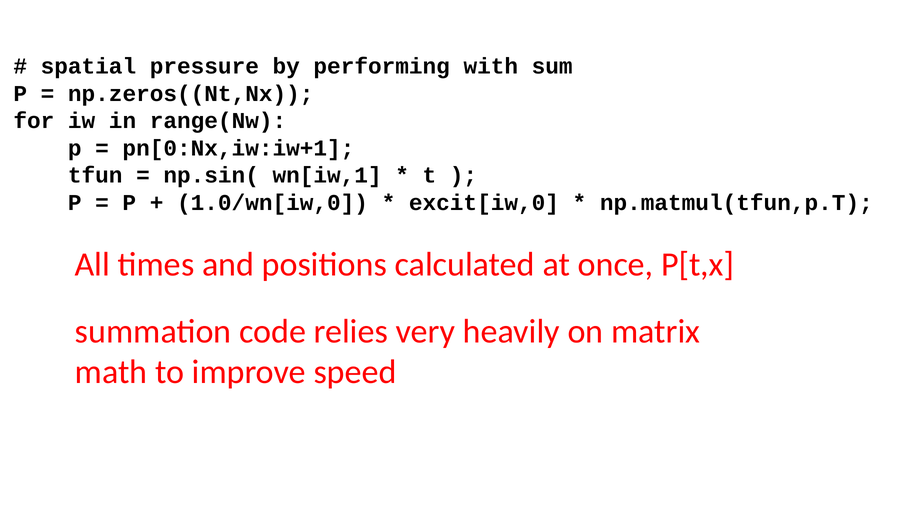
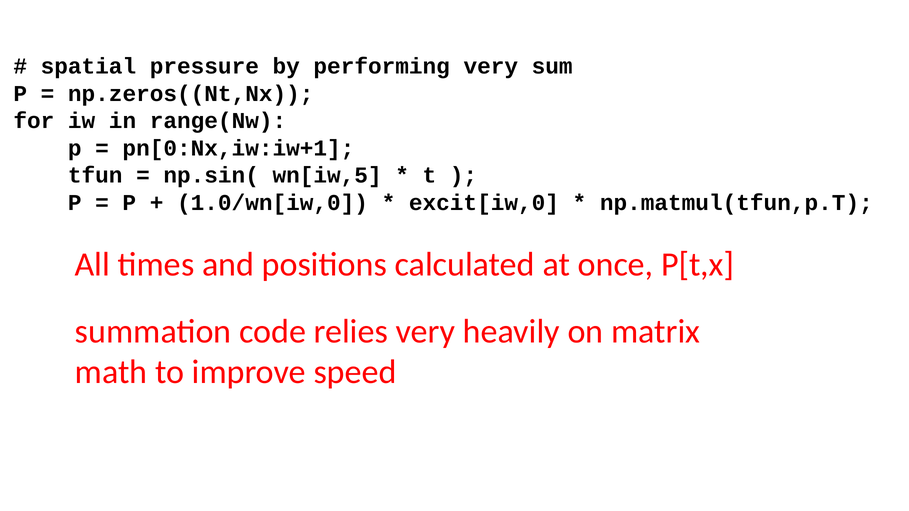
performing with: with -> very (491, 66)
wn[iw,1: wn[iw,1 -> wn[iw,5 (327, 176)
